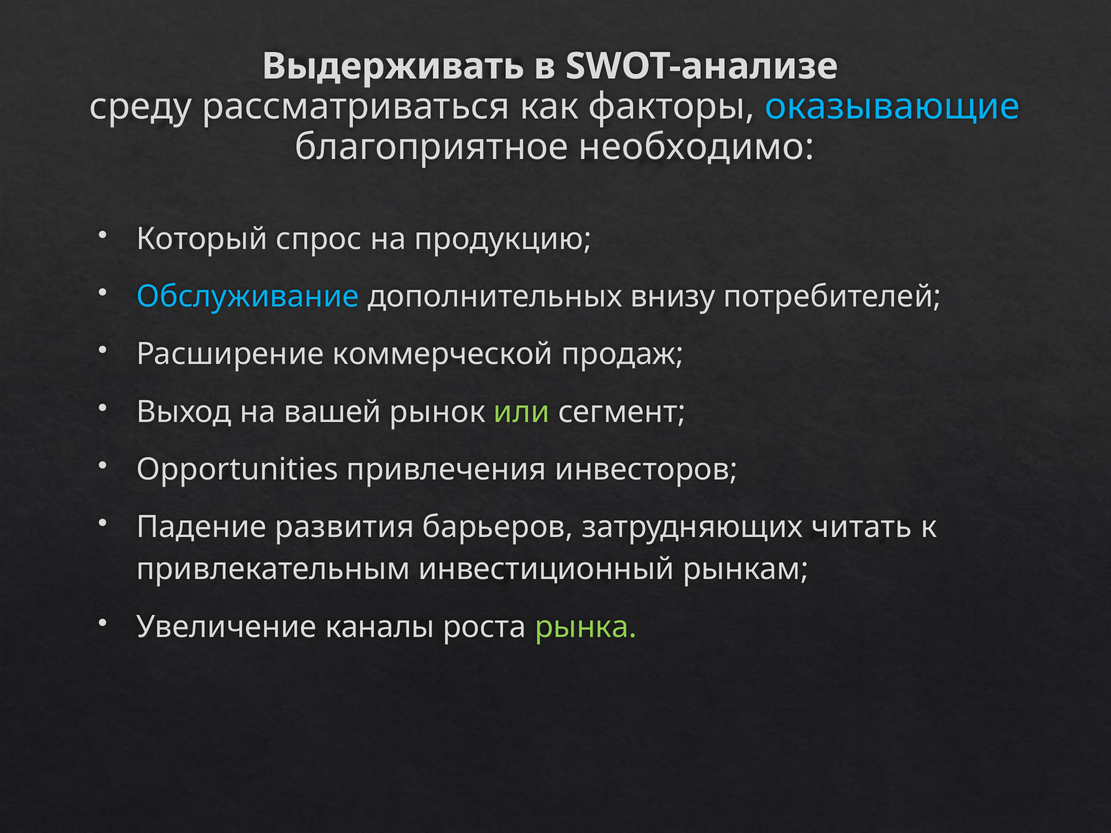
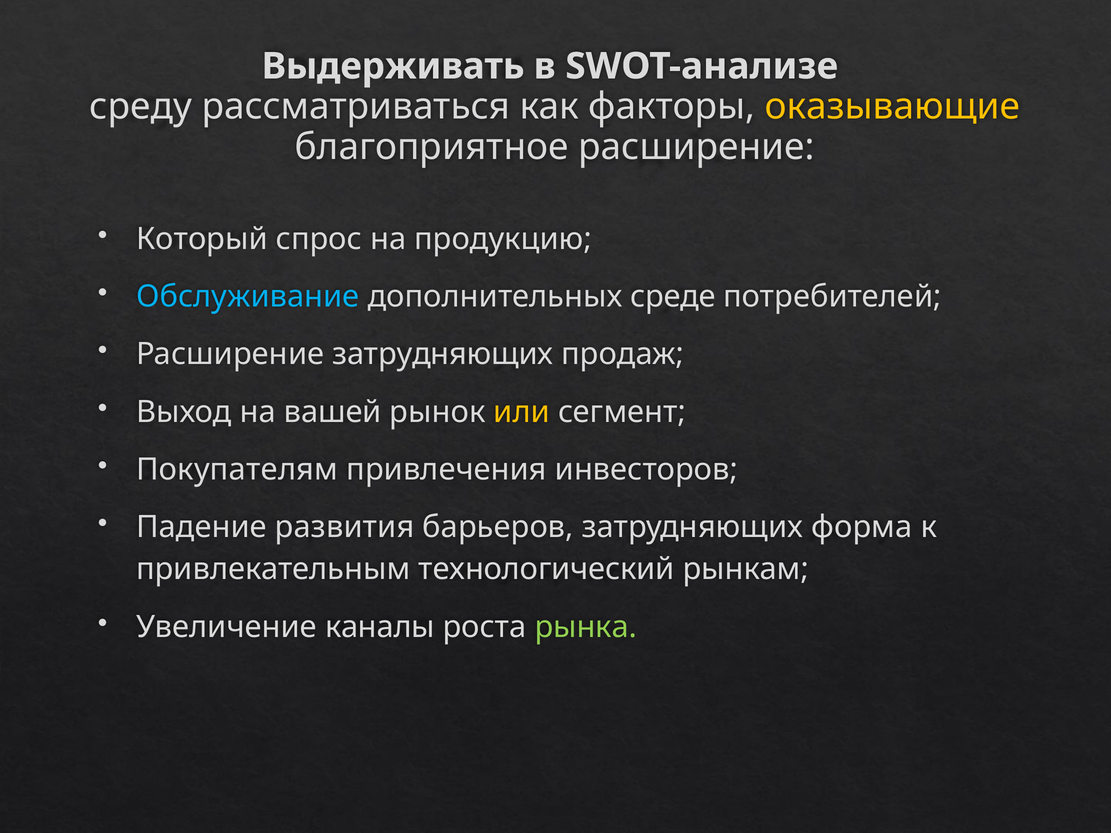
оказывающие colour: light blue -> yellow (893, 107)
благоприятное необходимо: необходимо -> расширение (697, 147)
внизу: внизу -> среде (673, 297)
Расширение коммерческой: коммерческой -> затрудняющих (443, 354)
или colour: light green -> yellow (522, 412)
Opportunities: Opportunities -> Покупателям (237, 470)
читать: читать -> форма (862, 527)
инвестиционный: инвестиционный -> технологический (547, 569)
